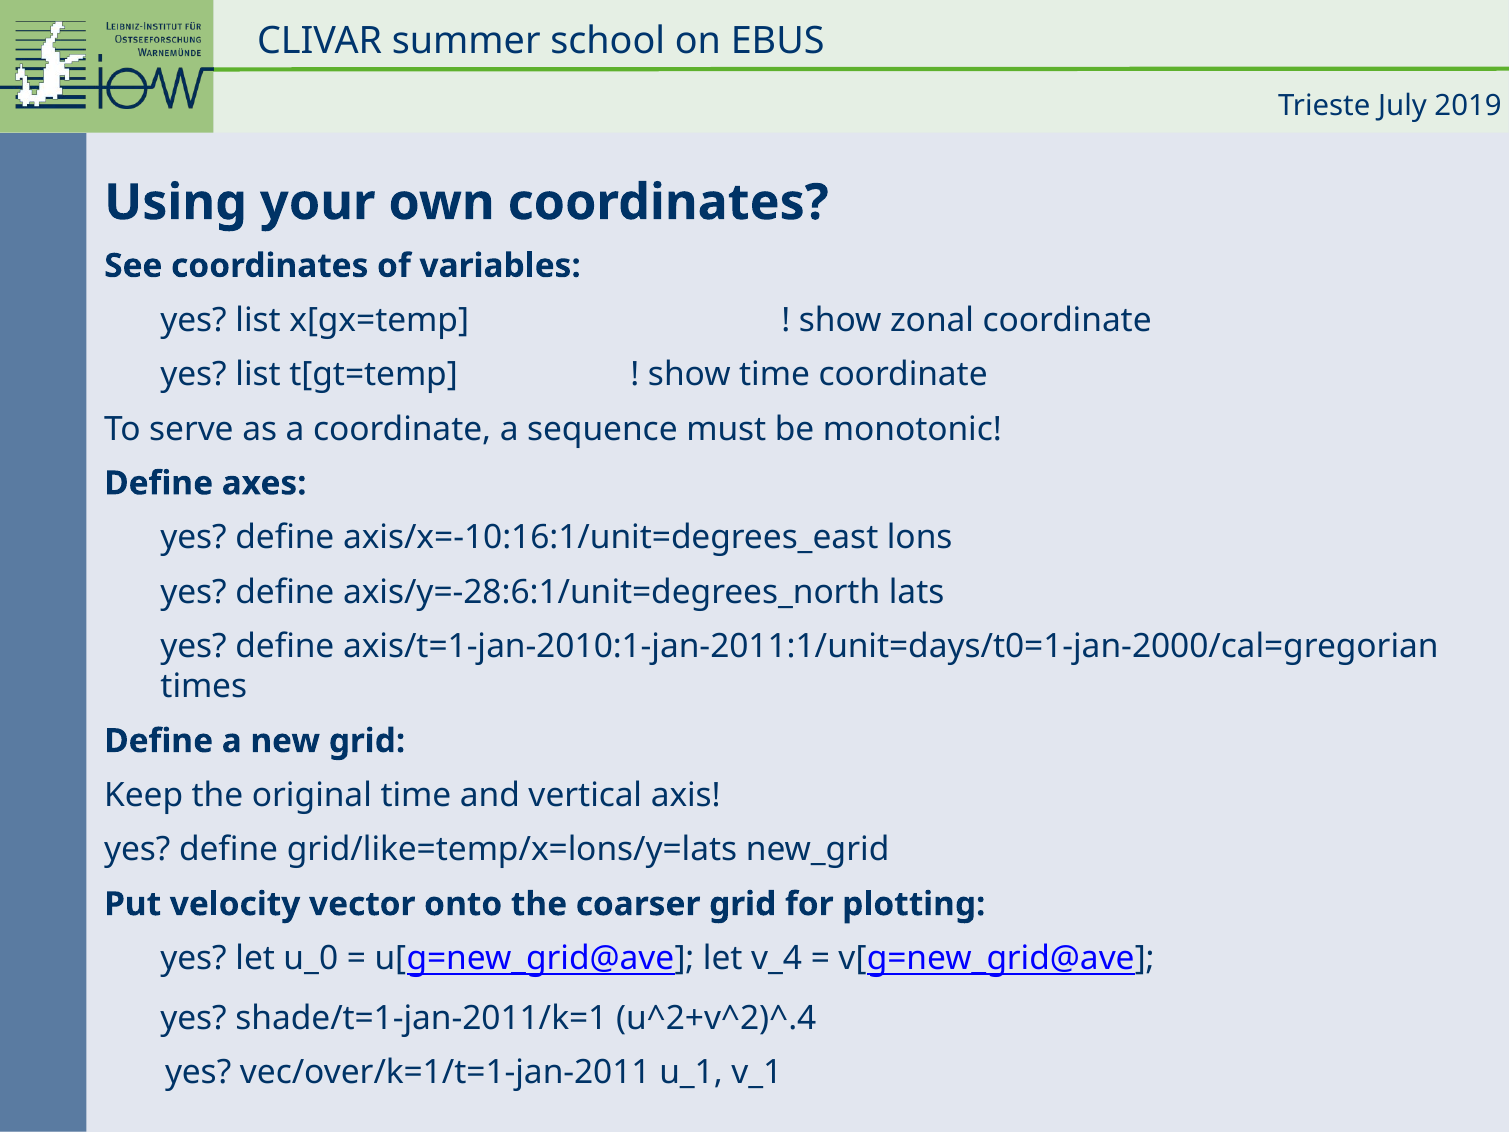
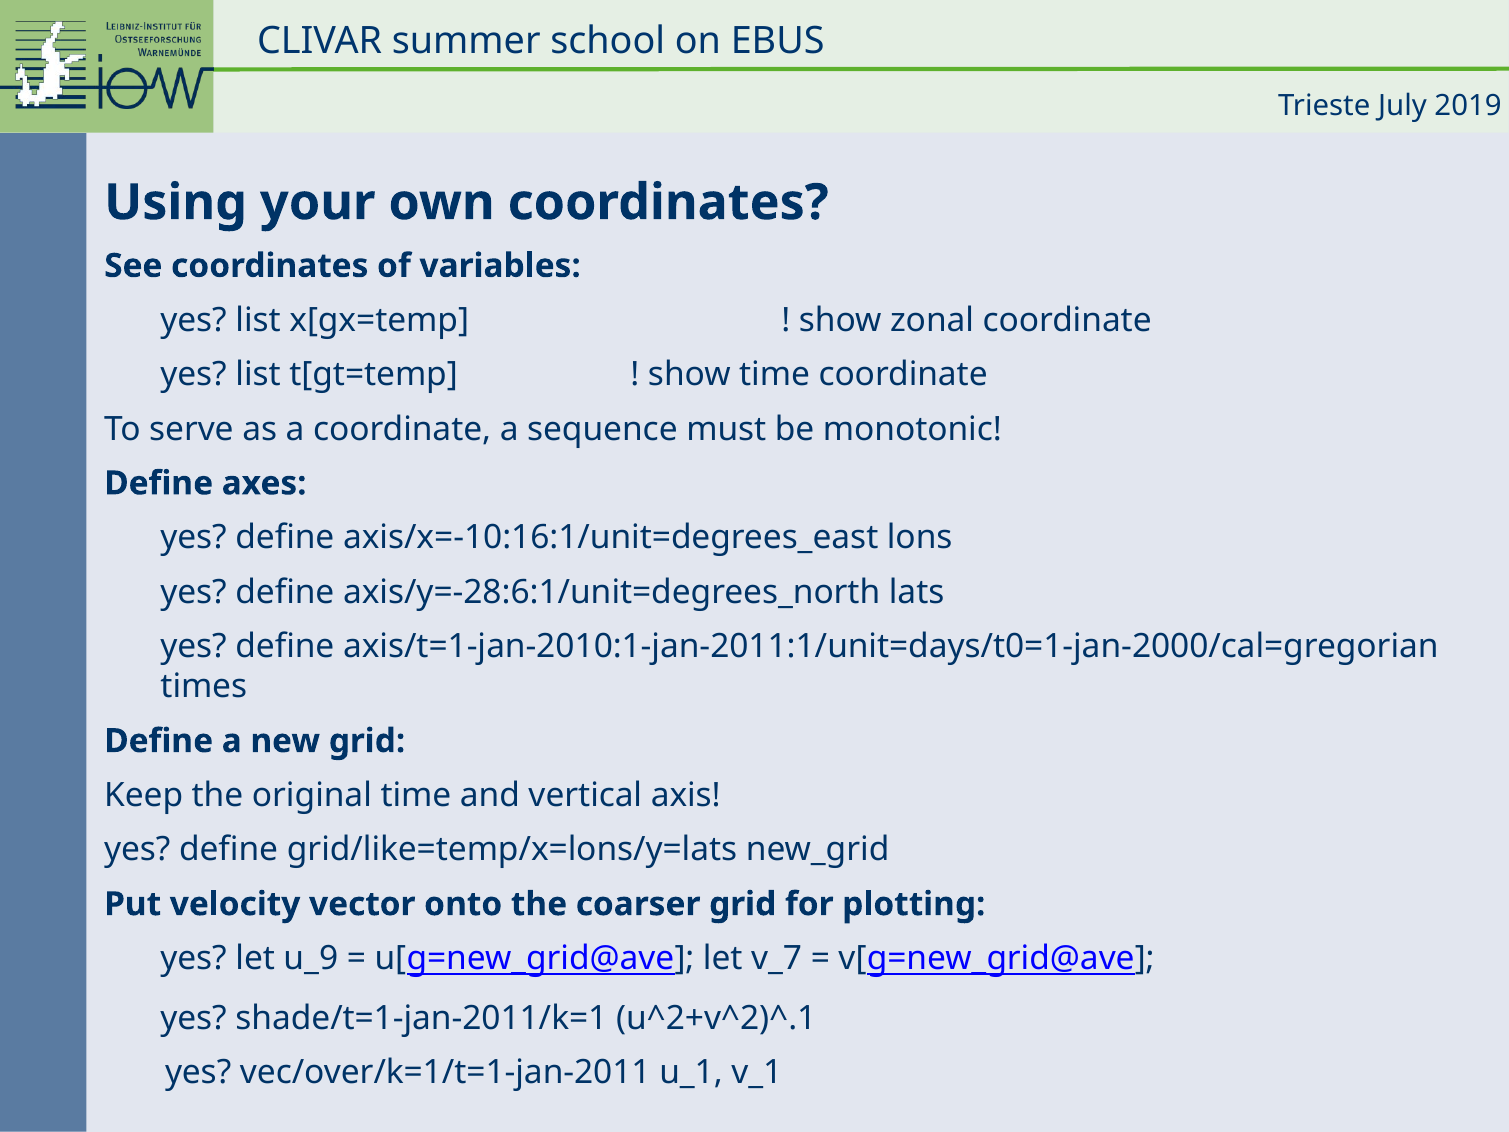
u_0: u_0 -> u_9 (311, 958)
v_4: v_4 -> v_7 (777, 958)
u^2+v^2)^.4: u^2+v^2)^.4 -> u^2+v^2)^.1 (716, 1018)
